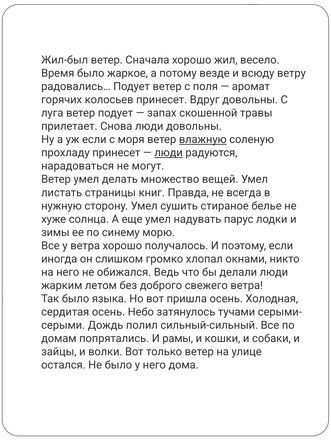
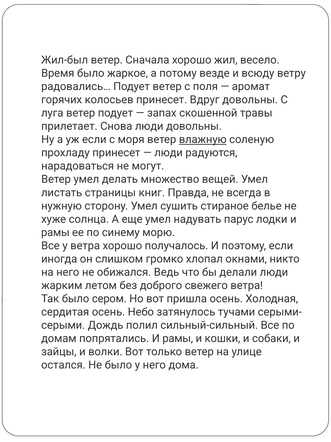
люди underline: present -> none (169, 153)
зимы: зимы -> рамы (55, 232)
языка: языка -> сером (109, 298)
